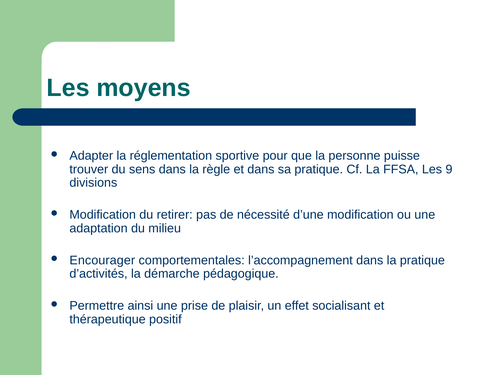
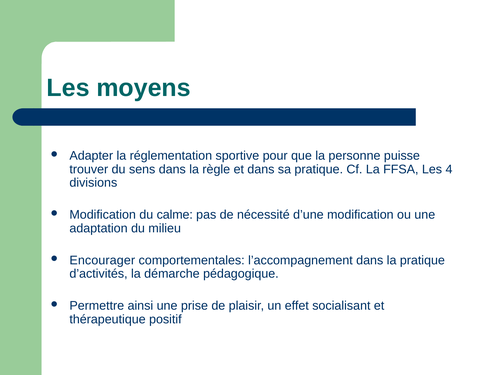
9: 9 -> 4 (449, 169)
retirer: retirer -> calme (175, 214)
